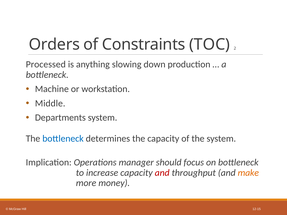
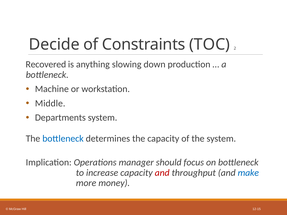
Orders: Orders -> Decide (54, 45)
Processed: Processed -> Recovered (46, 65)
make colour: orange -> blue (248, 173)
